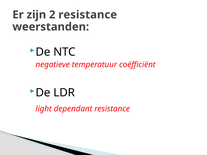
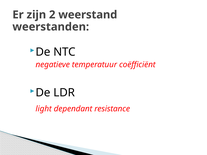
2 resistance: resistance -> weerstand (88, 15)
